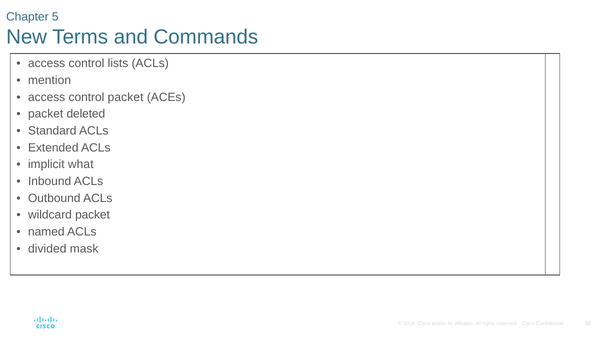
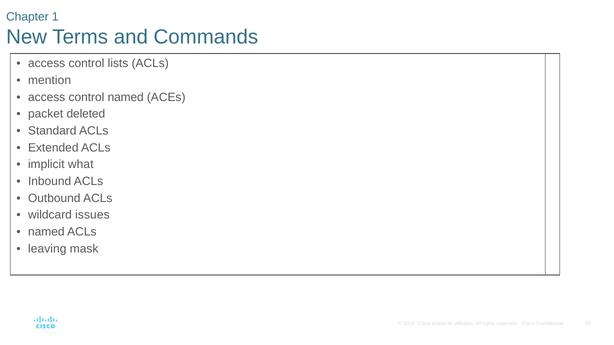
5: 5 -> 1 (55, 17)
control packet: packet -> named (126, 97)
wildcard packet: packet -> issues (92, 215)
divided: divided -> leaving (47, 249)
